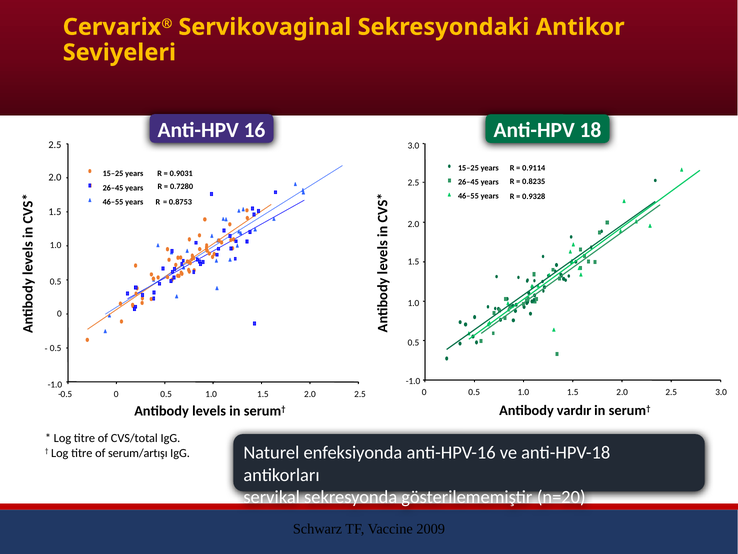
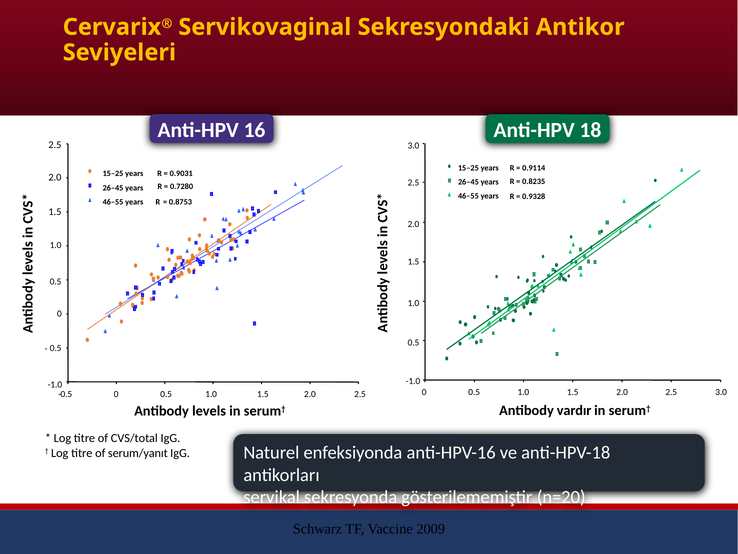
serum/artışı: serum/artışı -> serum/yanıt (138, 453)
